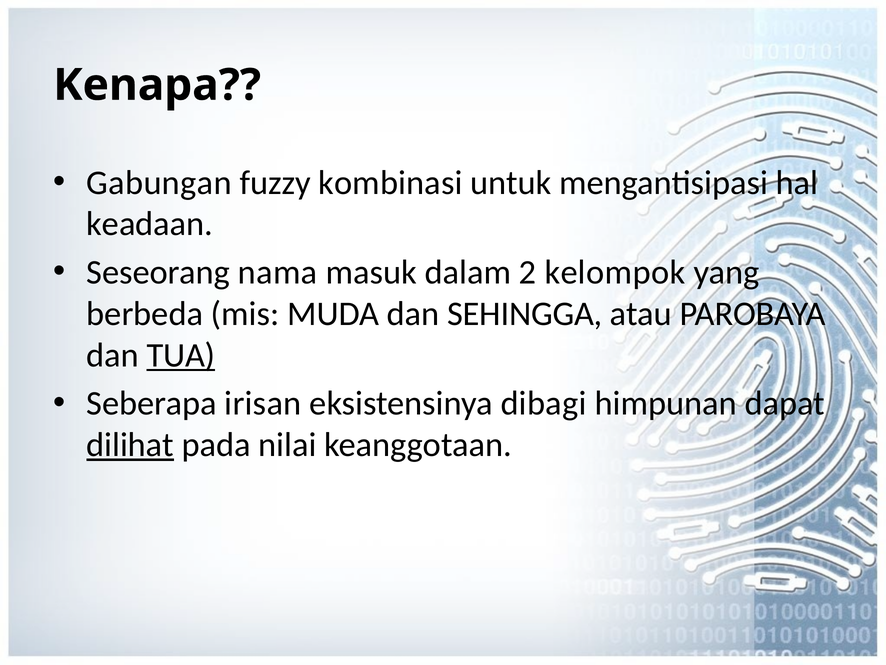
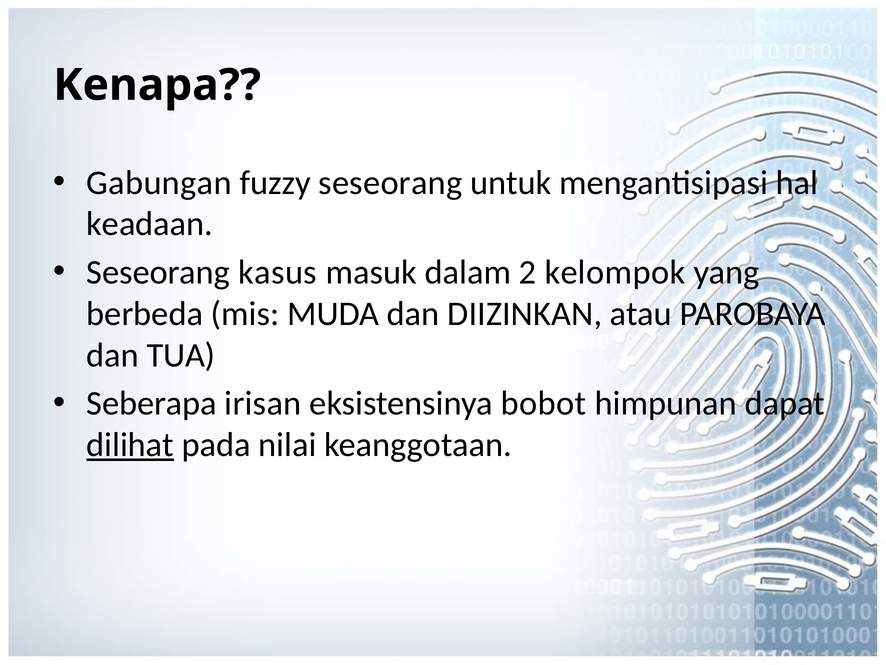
fuzzy kombinasi: kombinasi -> seseorang (390, 183)
nama: nama -> kasus (278, 272)
SEHINGGA: SEHINGGA -> DIIZINKAN (525, 314)
TUA underline: present -> none (181, 355)
dibagi: dibagi -> bobot (544, 403)
